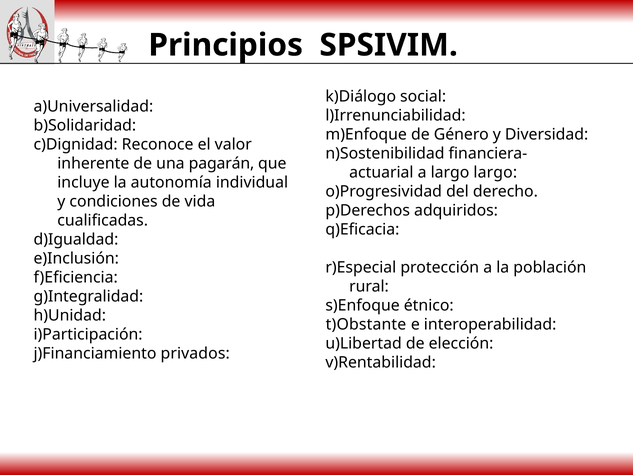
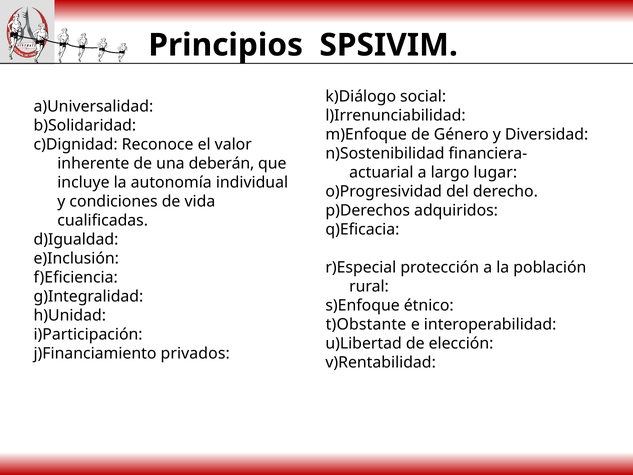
pagarán: pagarán -> deberán (221, 163)
largo largo: largo -> lugar (495, 173)
